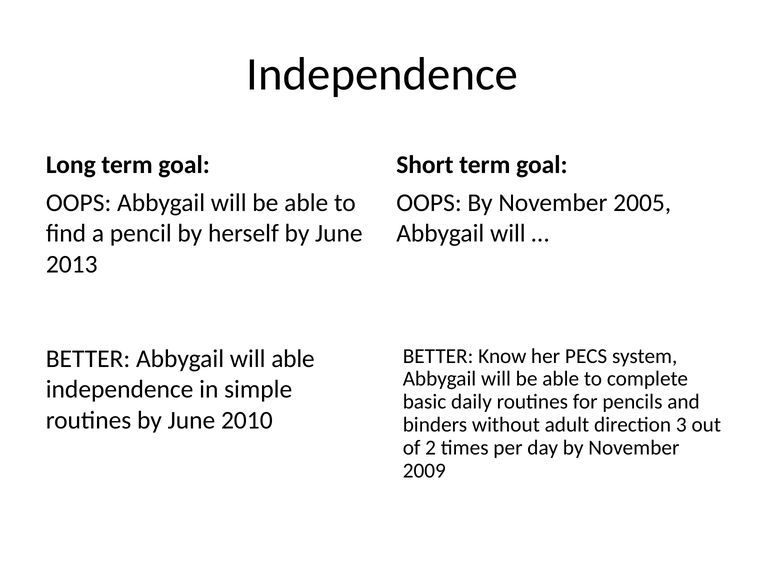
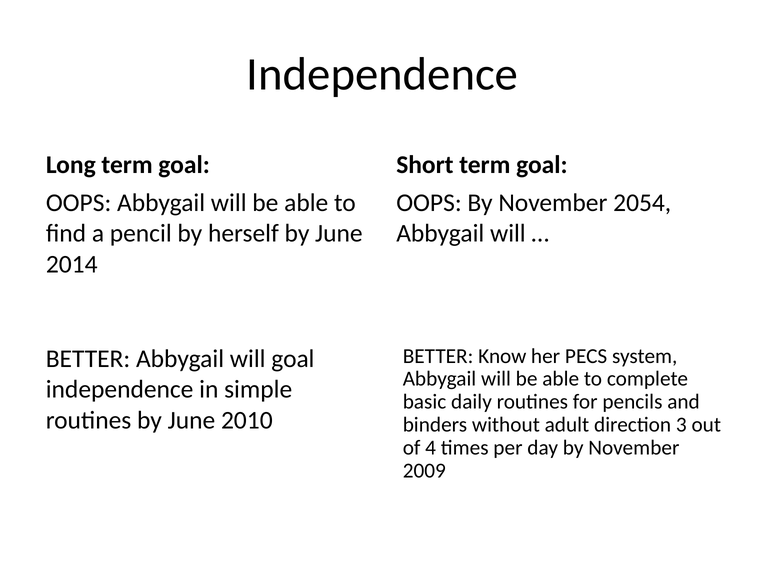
2005: 2005 -> 2054 (642, 203)
2013: 2013 -> 2014 (72, 264)
will able: able -> goal (293, 359)
2: 2 -> 4 (431, 448)
